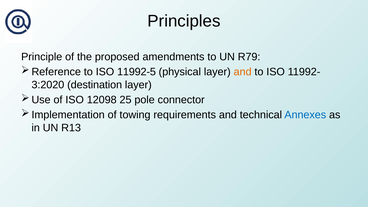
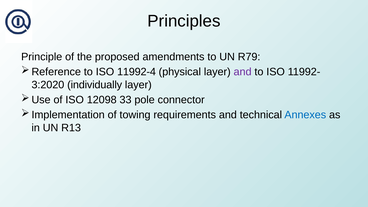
11992-5: 11992-5 -> 11992-4 (137, 72)
and colour: orange -> purple (243, 72)
destination: destination -> individually (95, 85)
25: 25 -> 33 (126, 100)
